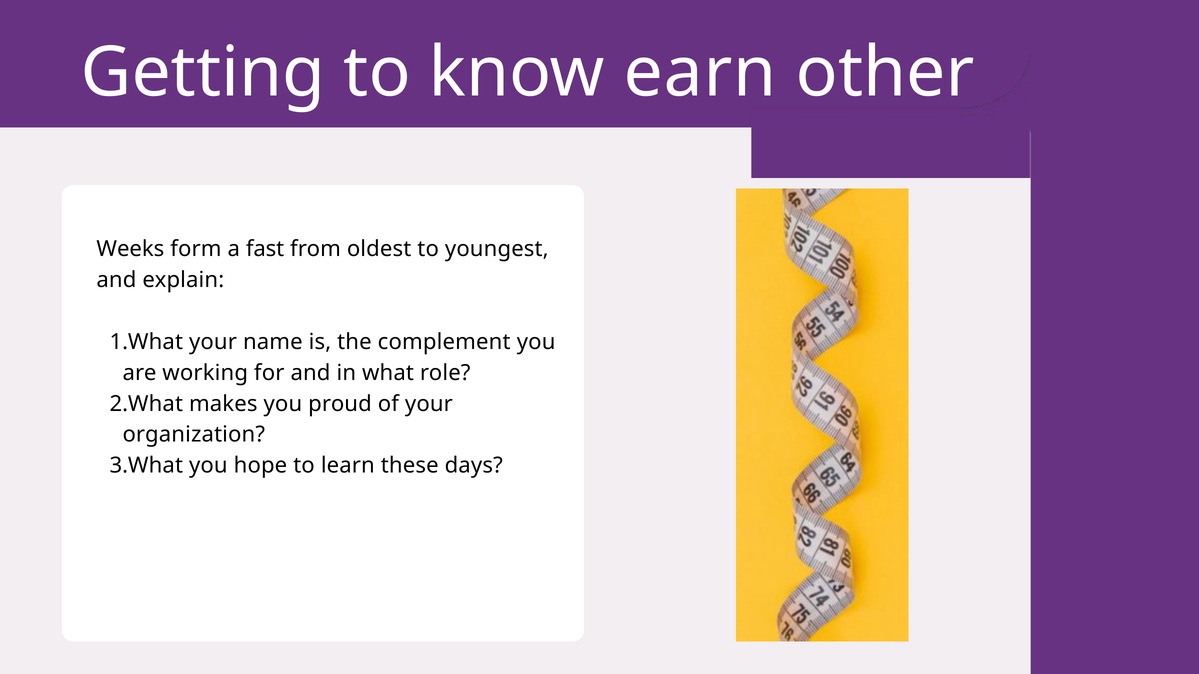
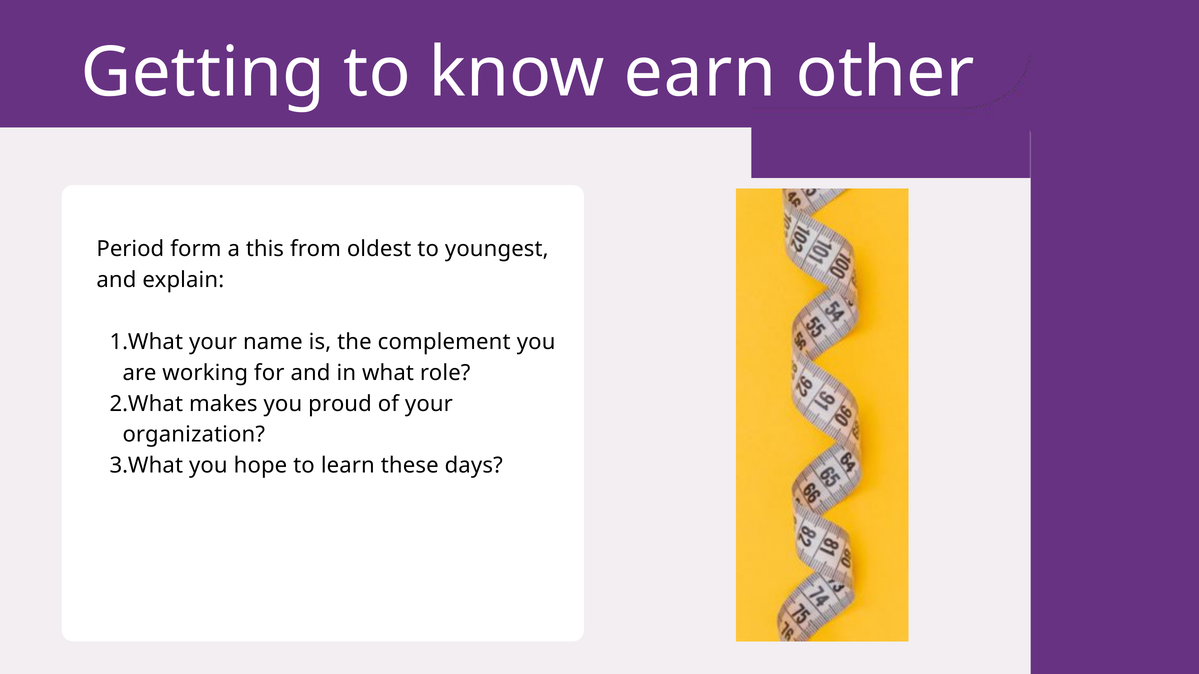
Weeks: Weeks -> Period (130, 249)
fast: fast -> this (265, 249)
